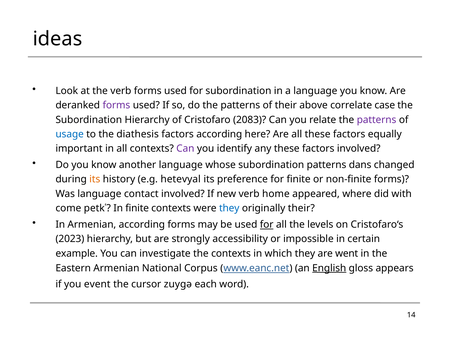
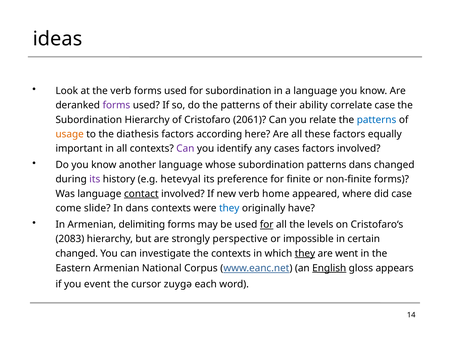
above: above -> ability (314, 105)
2083: 2083 -> 2061 (250, 120)
patterns colour: purple -> blue (377, 120)
usage colour: blue -> orange (70, 134)
any these: these -> cases (287, 148)
its colour: orange -> purple (95, 179)
contact underline: none -> present (141, 193)
did with: with -> case (402, 193)
petkʿ: petkʿ -> slide (97, 208)
In finite: finite -> dans (137, 208)
originally their: their -> have (301, 208)
Armenian according: according -> delimiting (142, 224)
2023: 2023 -> 2083 (70, 239)
accessibility: accessibility -> perspective (240, 239)
example: example -> changed (77, 253)
they underline: none -> present (305, 253)
